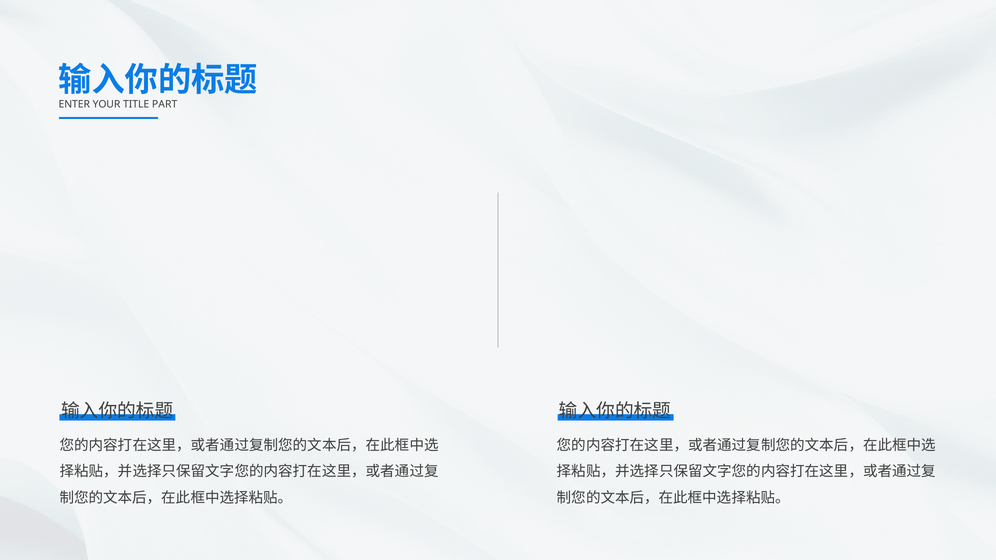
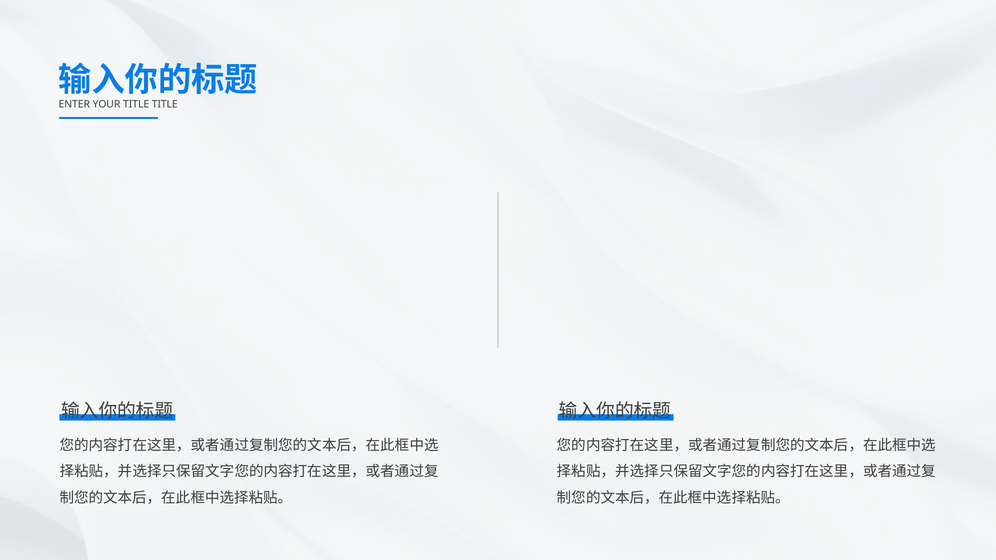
TITLE PART: PART -> TITLE (165, 105)
